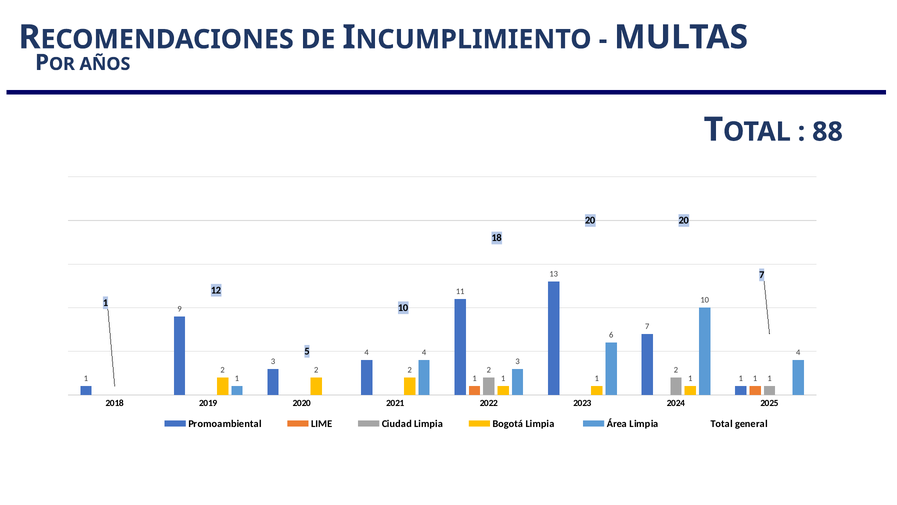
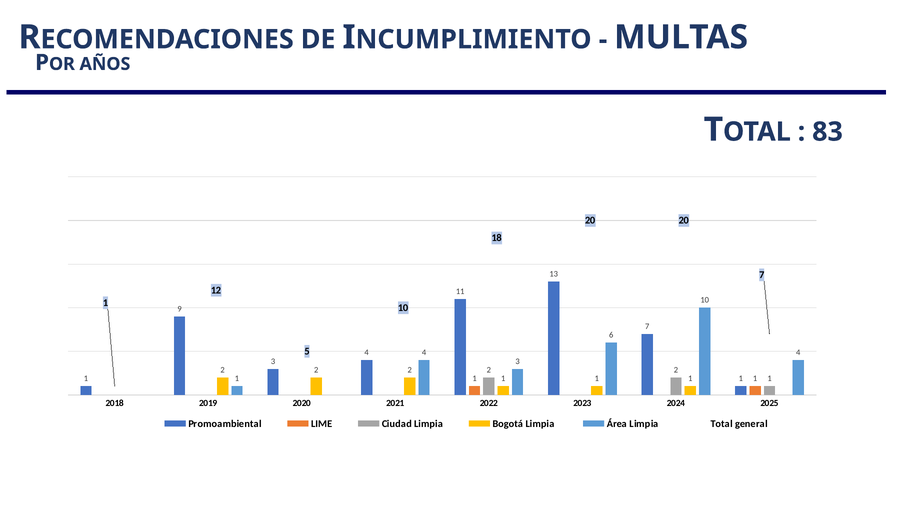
88: 88 -> 83 (828, 132)
